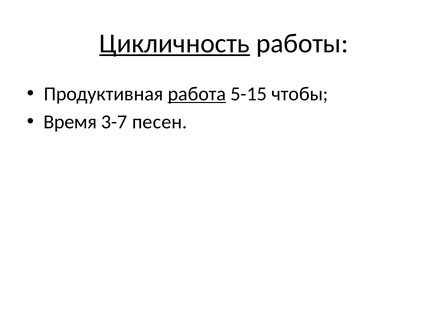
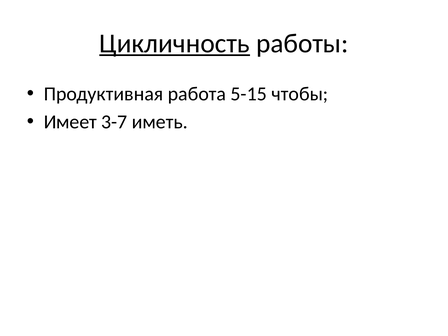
работа underline: present -> none (197, 94)
Время: Время -> Имеет (70, 122)
песен: песен -> иметь (160, 122)
